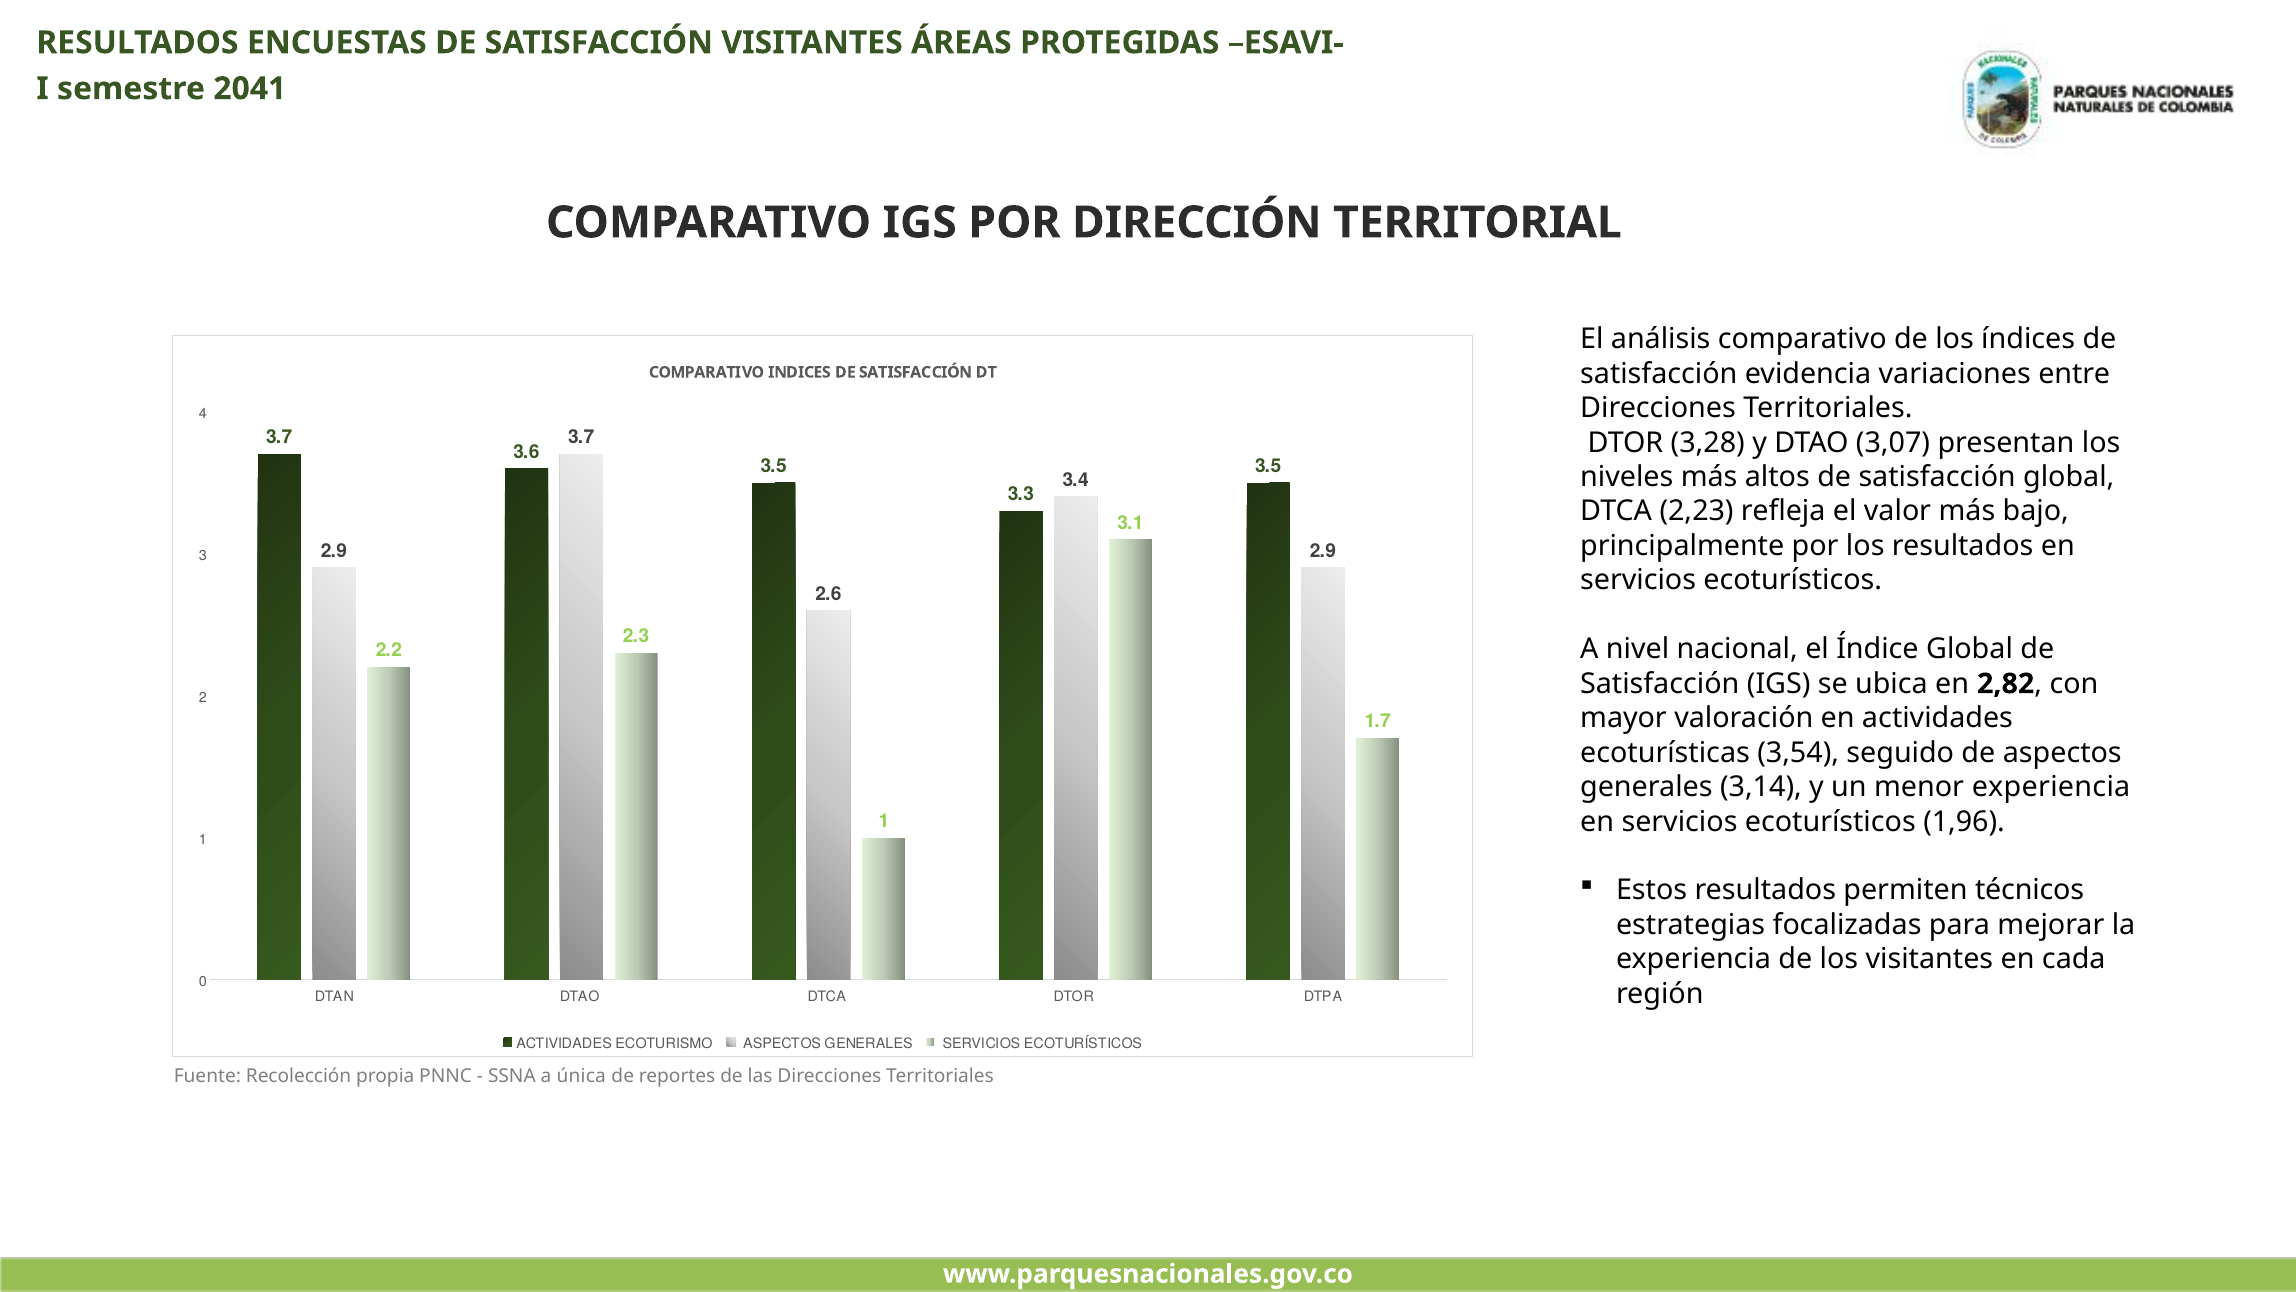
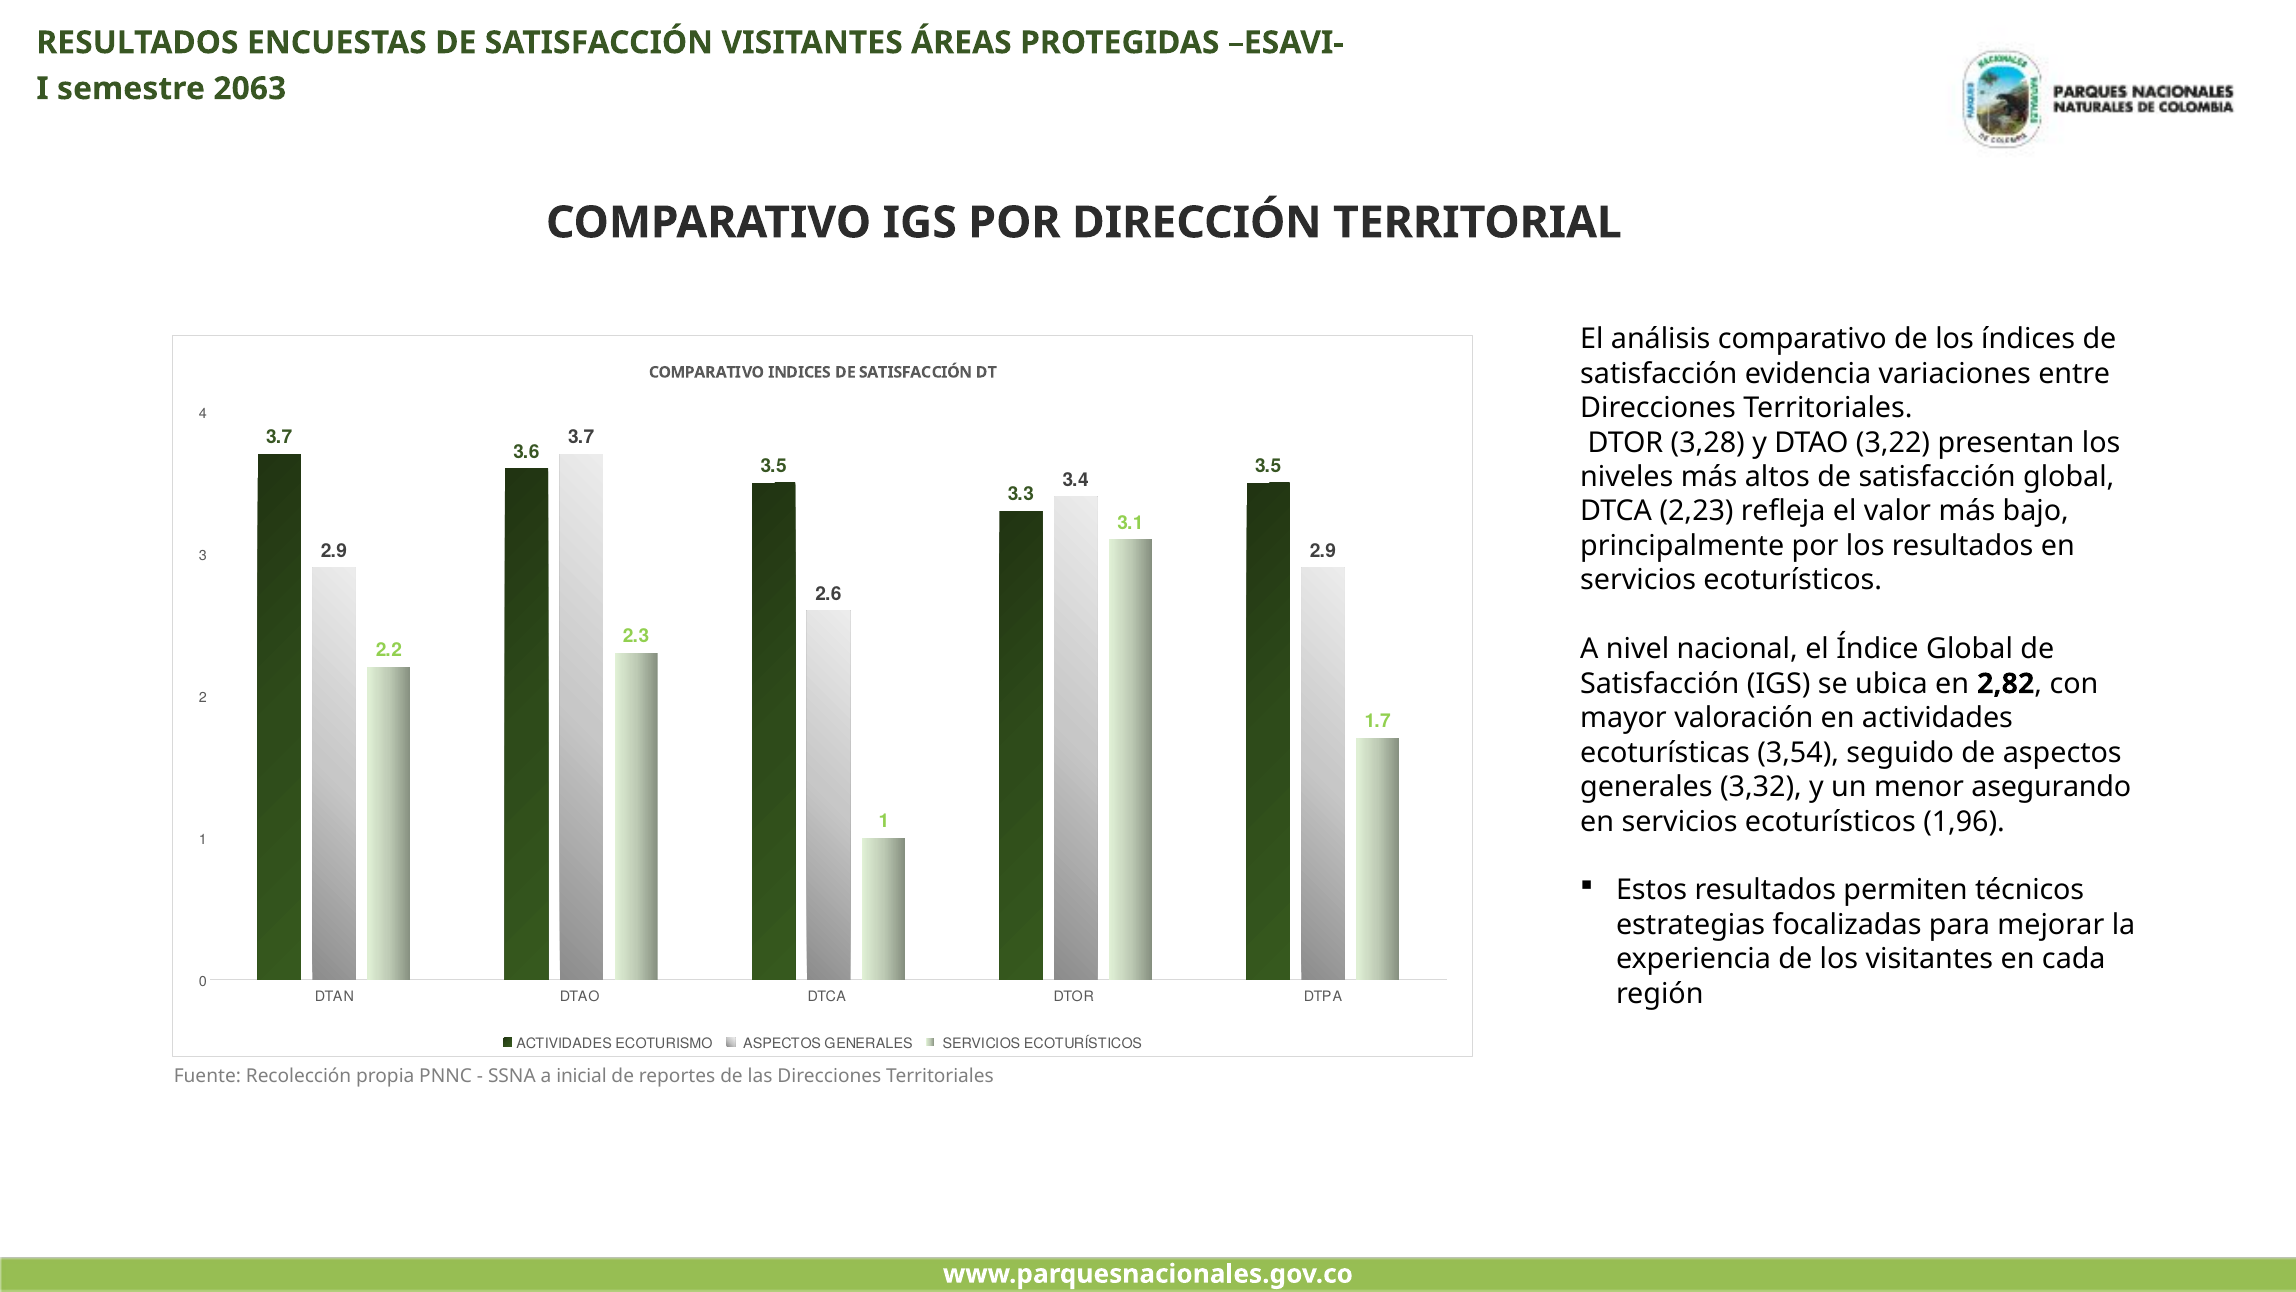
2041: 2041 -> 2063 (250, 89)
3,07: 3,07 -> 3,22 (1893, 442)
3,14: 3,14 -> 3,32 (1761, 787)
menor experiencia: experiencia -> asegurando (2051, 787)
única: única -> inicial (582, 1076)
